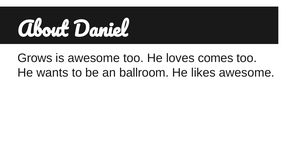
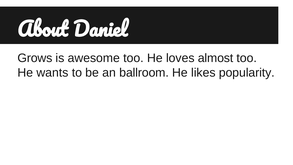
comes: comes -> almost (216, 58)
likes awesome: awesome -> popularity (247, 73)
